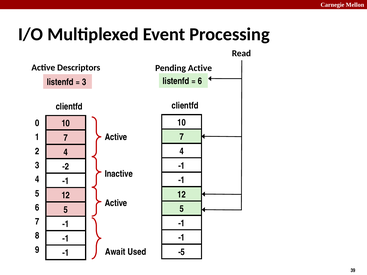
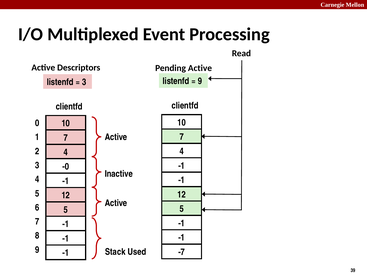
6: 6 -> 9 (200, 81)
-2: -2 -> -0 (66, 167)
Await: Await -> Stack (115, 252)
-5: -5 -> -7 (182, 252)
